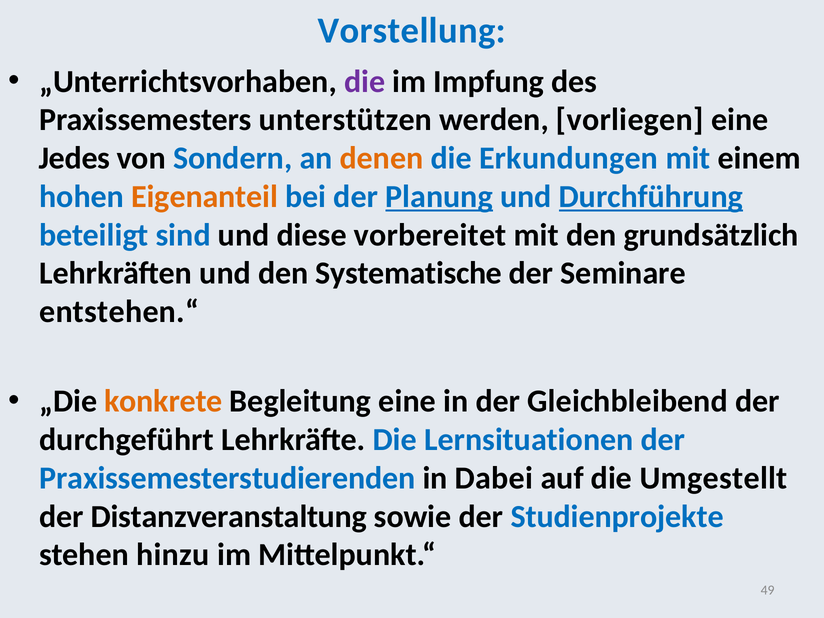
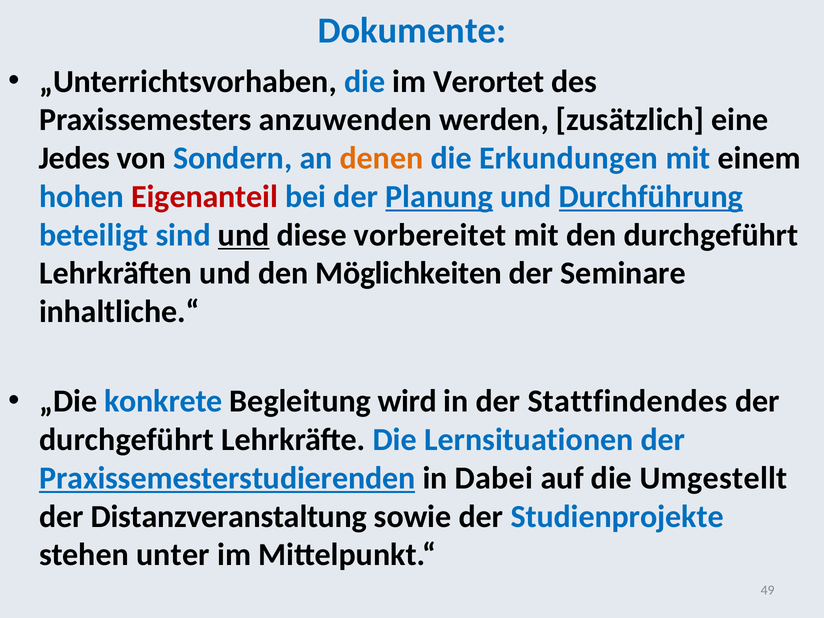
Vorstellung: Vorstellung -> Dokumente (412, 31)
die colour: purple -> blue (365, 81)
Impfung: Impfung -> Verortet (489, 81)
unterstützen: unterstützen -> anzuwenden (345, 120)
vorliegen: vorliegen -> zusätzlich (630, 120)
Eigenanteil colour: orange -> red (205, 197)
und underline: none -> present (244, 235)
den grundsätzlich: grundsätzlich -> durchgeführt (711, 235)
Systematische: Systematische -> Möglichkeiten (409, 273)
entstehen.“: entstehen.“ -> inhaltliche.“ (119, 312)
konkrete colour: orange -> blue (163, 401)
Begleitung eine: eine -> wird (407, 401)
Gleichbleibend: Gleichbleibend -> Stattfindendes (628, 401)
Praxissemesterstudierenden underline: none -> present (227, 478)
hinzu: hinzu -> unter (173, 555)
